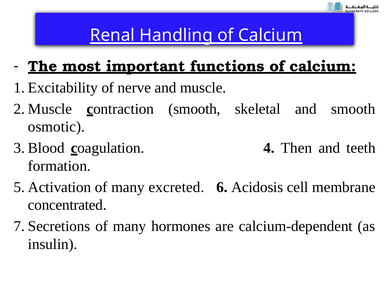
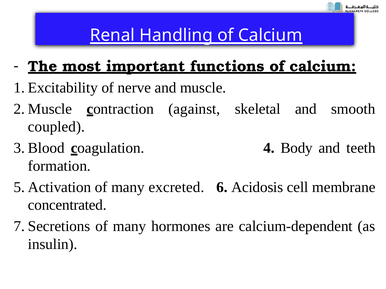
contraction smooth: smooth -> against (194, 109)
osmotic: osmotic -> coupled (56, 127)
Then: Then -> Body (297, 148)
